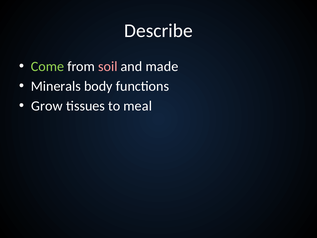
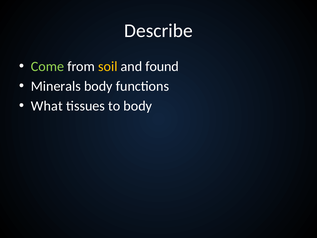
soil colour: pink -> yellow (108, 67)
made: made -> found (162, 67)
Grow: Grow -> What (47, 106)
to meal: meal -> body (138, 106)
